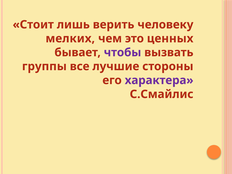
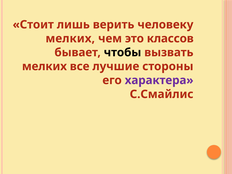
ценных: ценных -> классов (170, 39)
чтобы colour: purple -> black (122, 52)
группы: группы -> мелких (44, 66)
